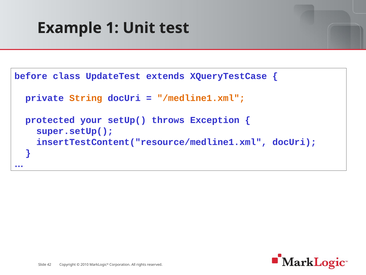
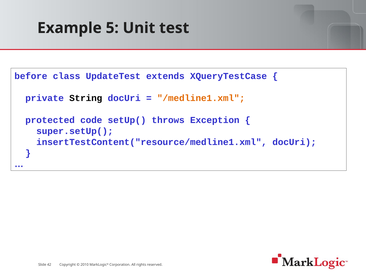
1: 1 -> 5 (112, 28)
String colour: orange -> black (86, 98)
your: your -> code (91, 120)
